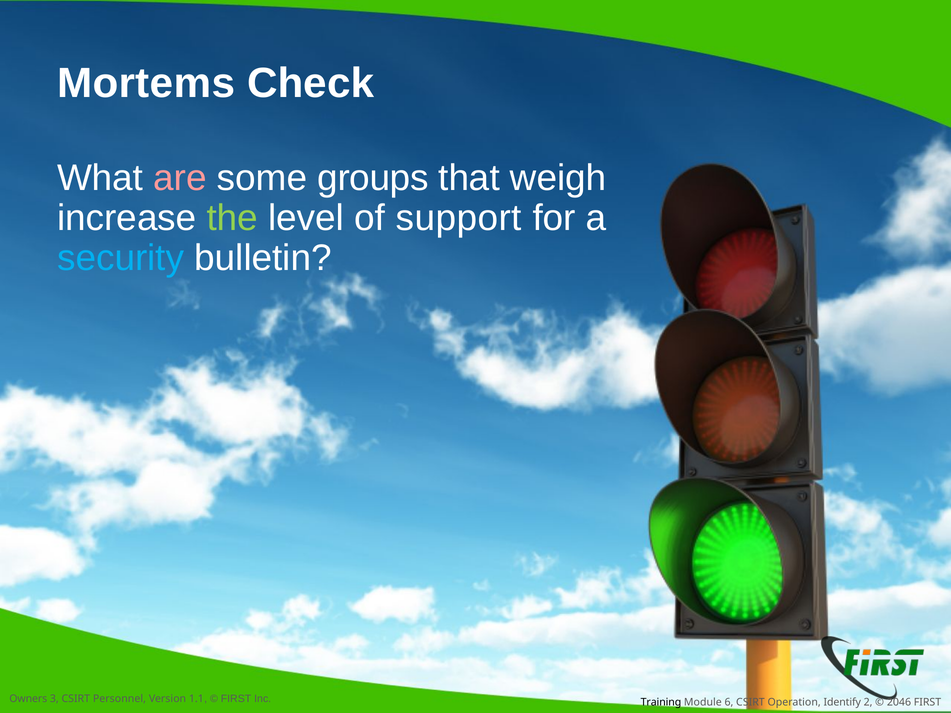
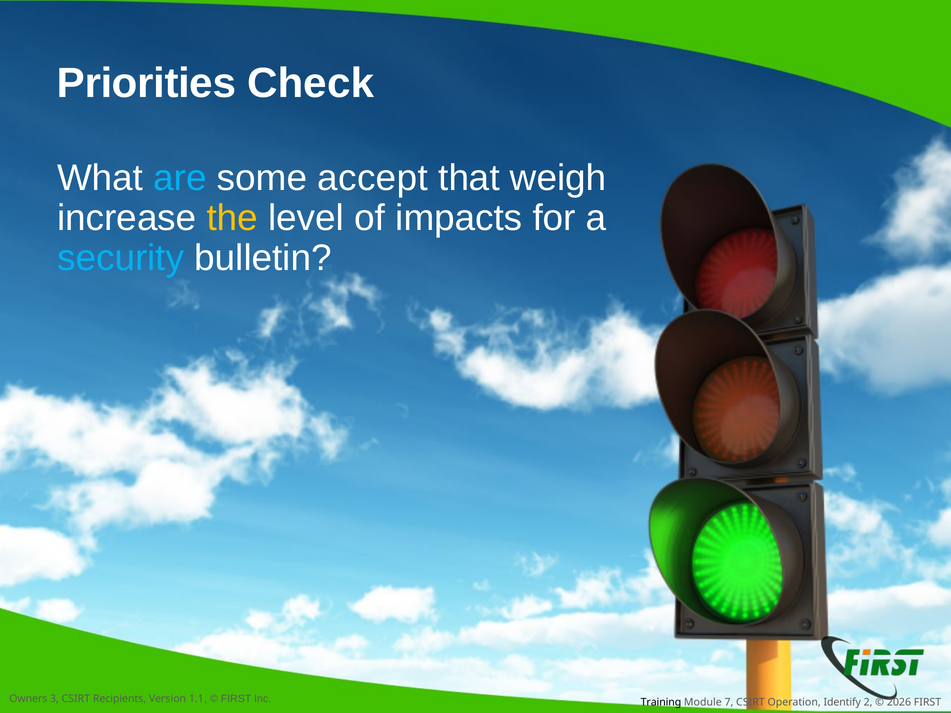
Mortems: Mortems -> Priorities (146, 83)
are colour: pink -> light blue (180, 178)
groups: groups -> accept (373, 178)
the colour: light green -> yellow (232, 218)
support: support -> impacts (459, 218)
Personnel: Personnel -> Recipients (119, 699)
6: 6 -> 7 (729, 703)
2046: 2046 -> 2026 (899, 703)
